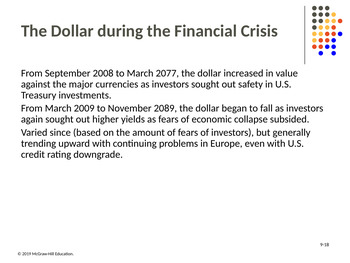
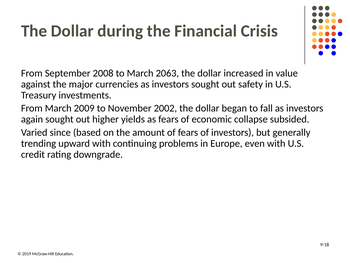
2077: 2077 -> 2063 (167, 73)
2089: 2089 -> 2002 (165, 108)
